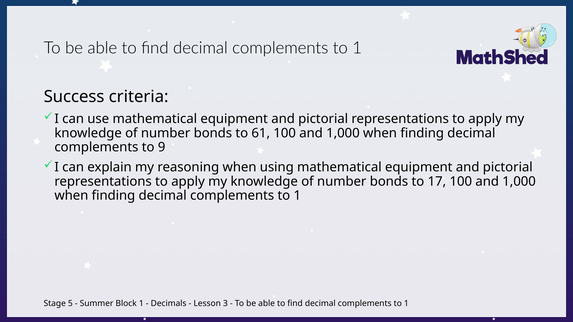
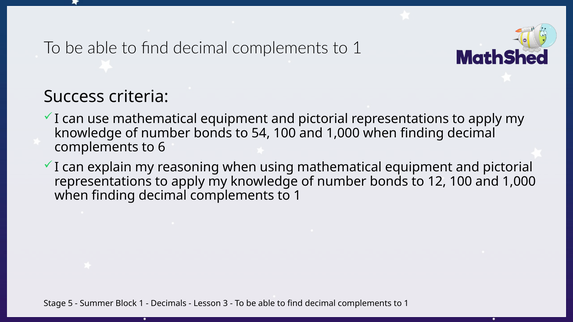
61: 61 -> 54 (261, 133)
9: 9 -> 6 (162, 147)
17: 17 -> 12 (437, 182)
